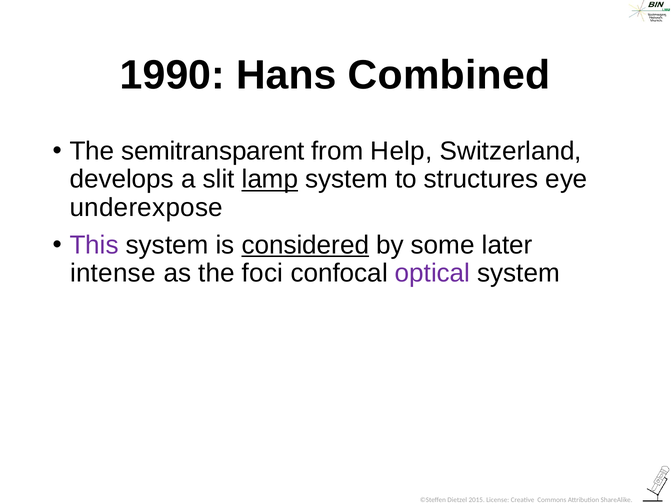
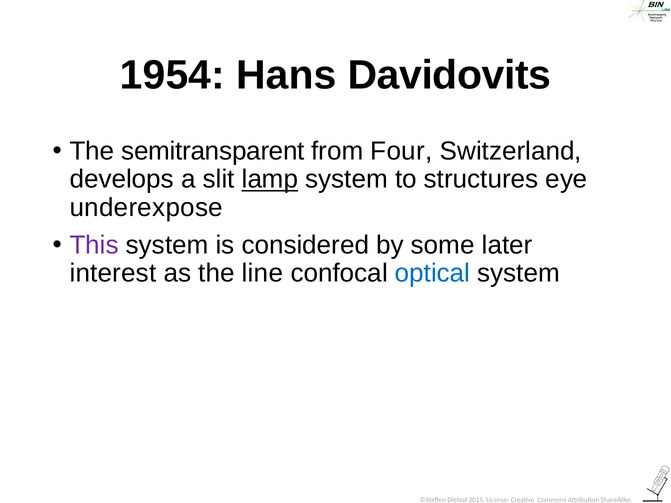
1990: 1990 -> 1954 (172, 75)
Combined: Combined -> Davidovits (449, 75)
Help: Help -> Four (401, 151)
considered underline: present -> none (305, 245)
intense: intense -> interest (113, 273)
foci: foci -> line (263, 273)
optical colour: purple -> blue (433, 273)
